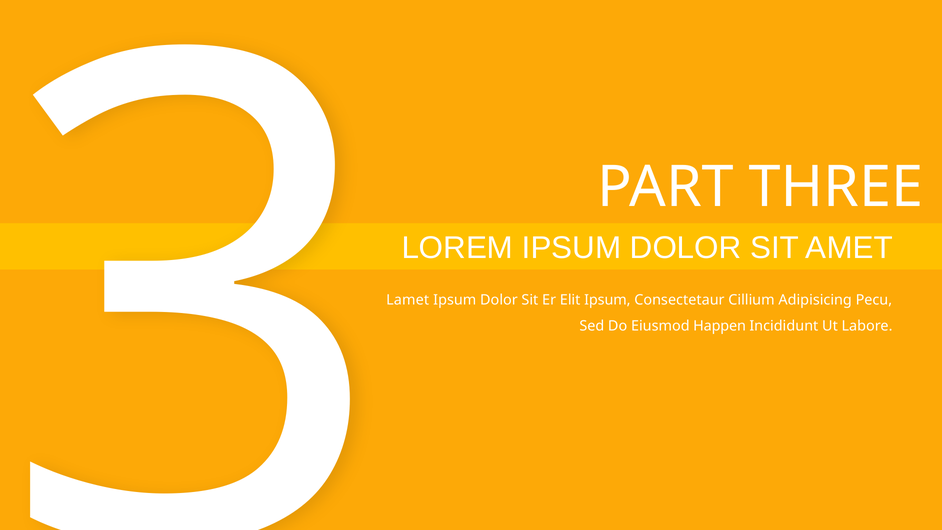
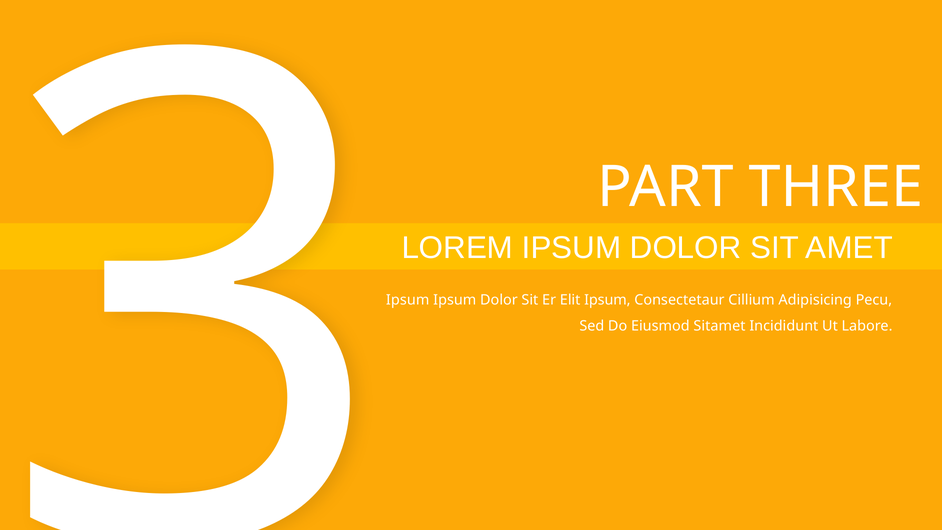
Lamet: Lamet -> Ipsum (408, 300)
Happen: Happen -> Sitamet (719, 326)
